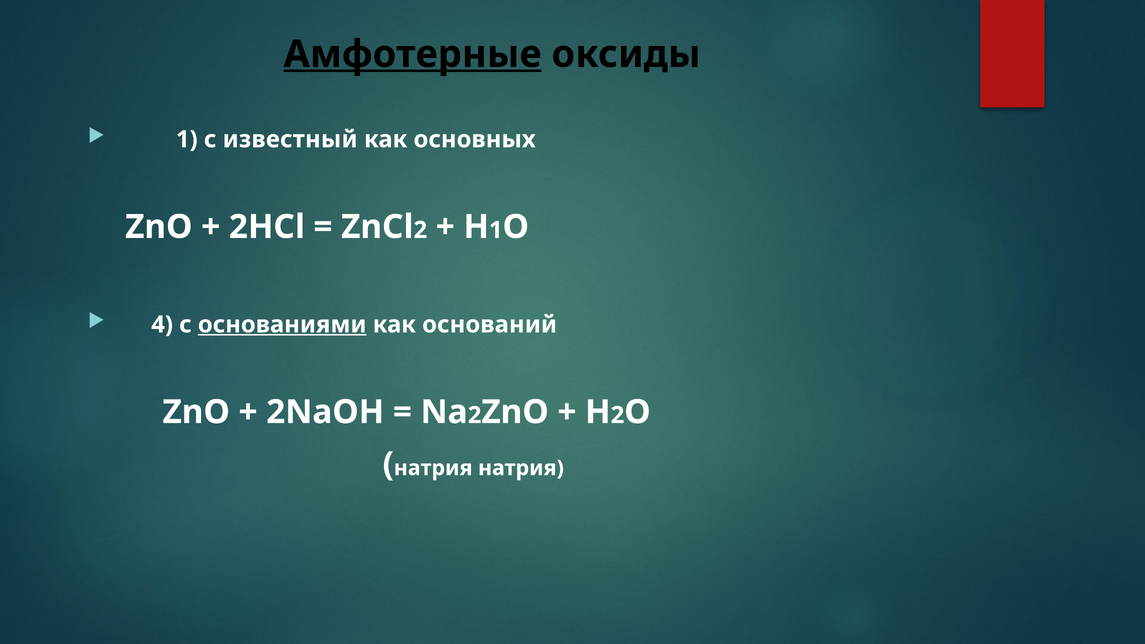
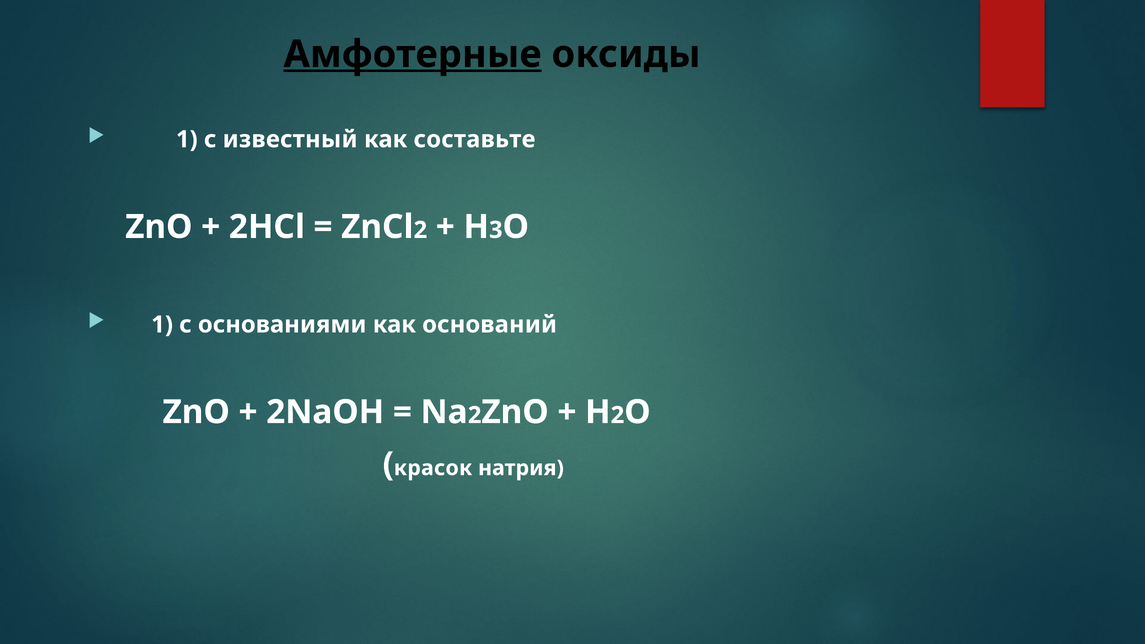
основных: основных -> составьте (475, 139)
1: 1 -> 3 (496, 230)
4: 4 -> 1 (162, 325)
основаниями underline: present -> none (282, 325)
натрия: натрия -> красок (433, 468)
